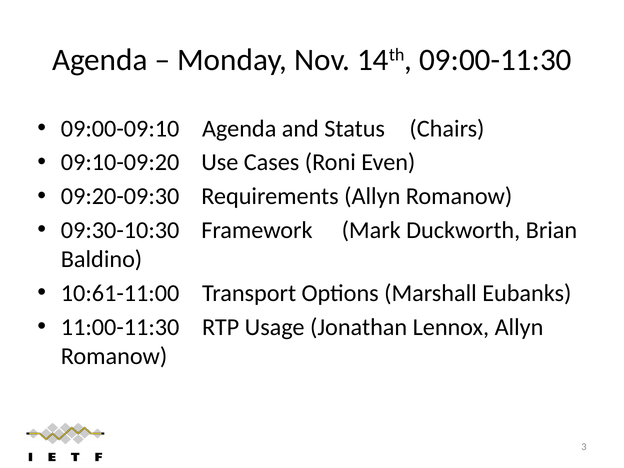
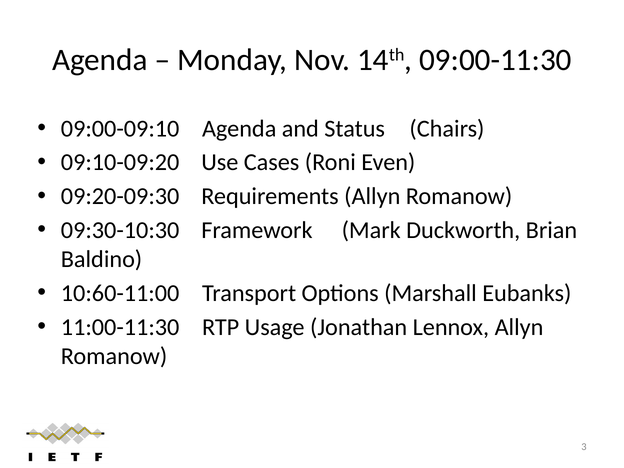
10:61-11:00: 10:61-11:00 -> 10:60-11:00 (120, 293)
